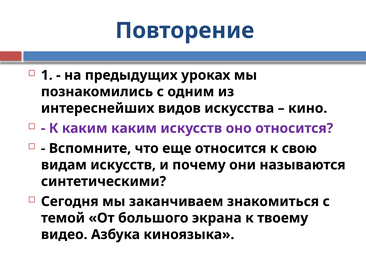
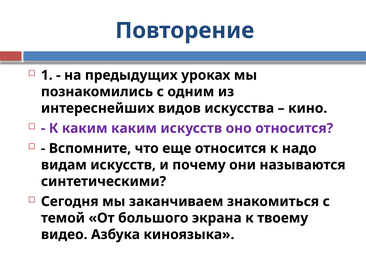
свою: свою -> надо (299, 148)
